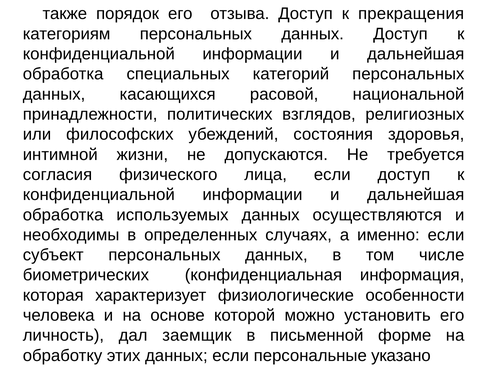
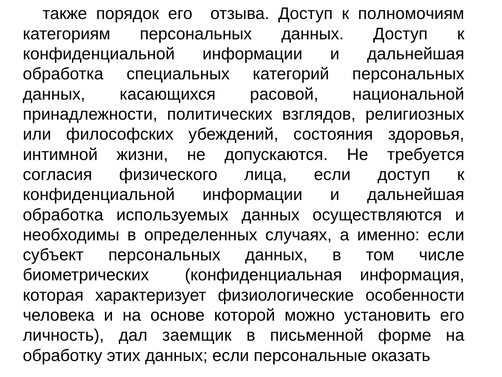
прекращения: прекращения -> полномочиям (411, 14)
указано: указано -> оказать (401, 355)
